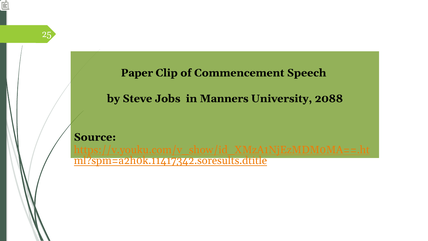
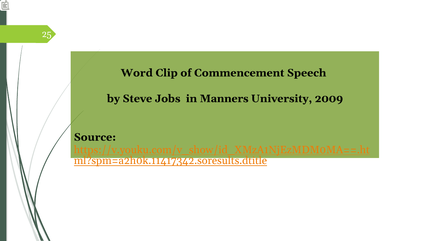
Paper: Paper -> Word (137, 73)
2088: 2088 -> 2009 (329, 98)
